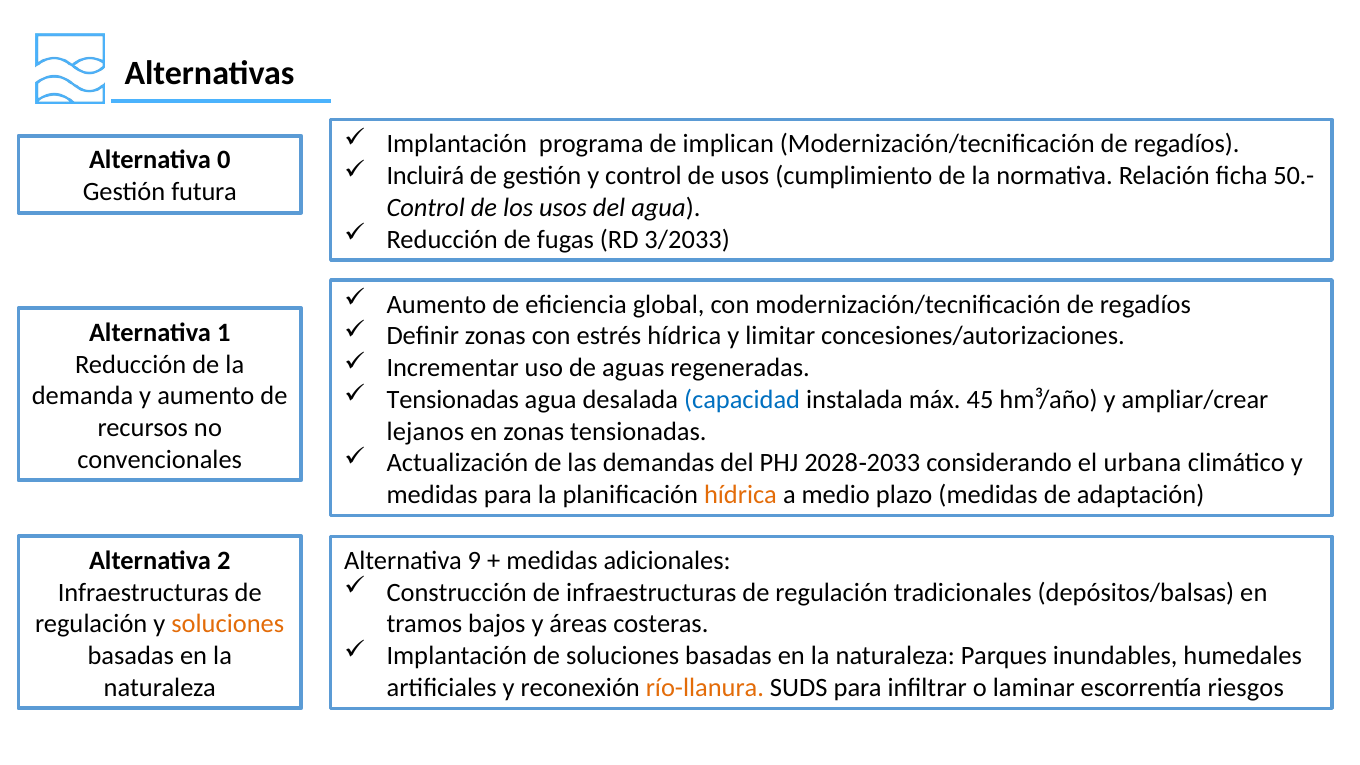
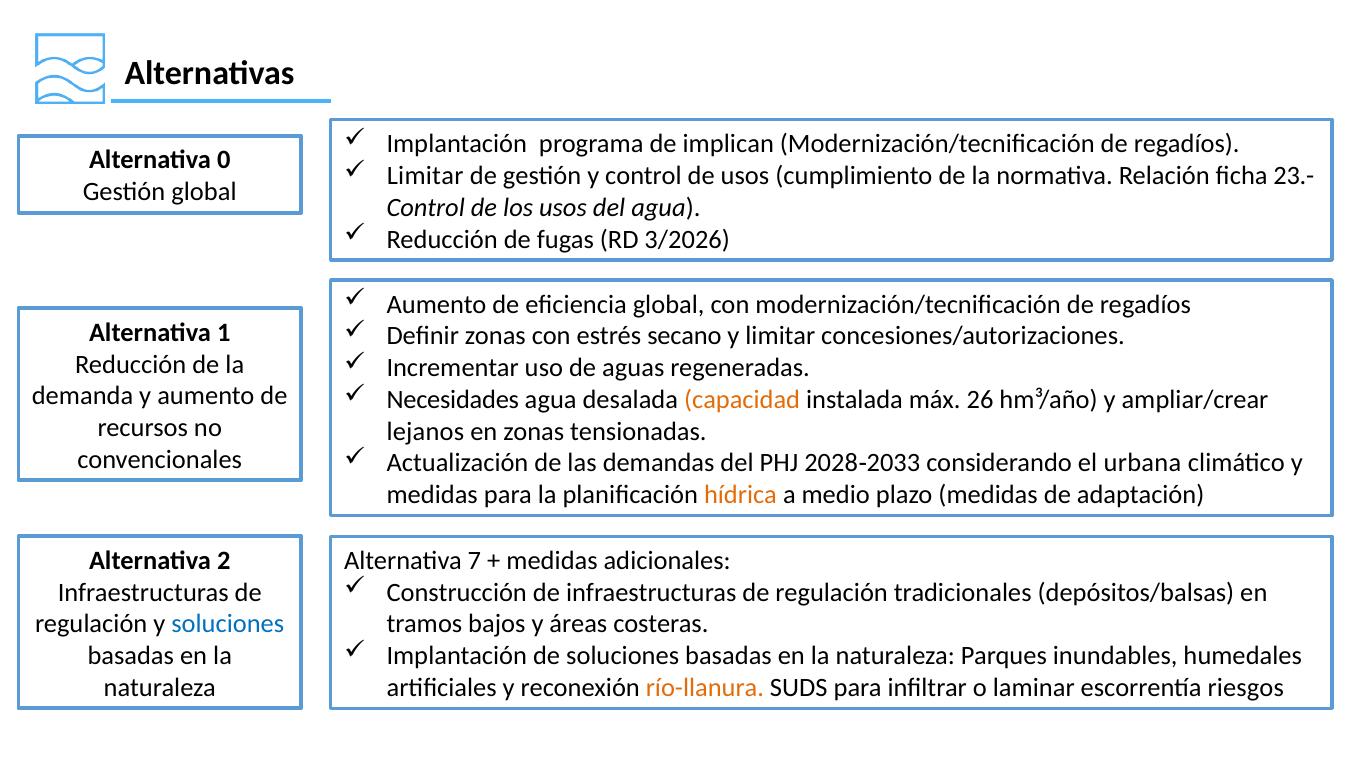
Incluirá: Incluirá -> Limitar (425, 176)
50.-: 50.- -> 23.- (1294, 176)
Gestión futura: futura -> global (204, 192)
3/2033: 3/2033 -> 3/2026 (687, 239)
estrés hídrica: hídrica -> secano (684, 336)
Tensionadas: Tensionadas -> Necesidades (453, 400)
capacidad colour: blue -> orange (742, 400)
45: 45 -> 26 (980, 400)
9: 9 -> 7 (474, 561)
soluciones colour: orange -> blue (228, 624)
